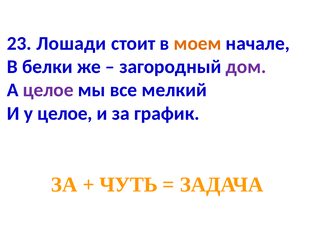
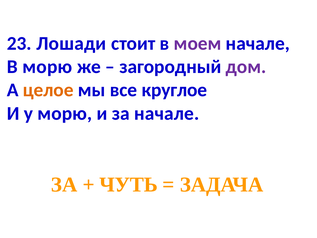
моем colour: orange -> purple (198, 44)
В белки: белки -> морю (47, 67)
целое colour: purple -> orange (48, 90)
мелкий: мелкий -> круглое (174, 90)
у целое: целое -> морю (65, 113)
за график: график -> начале (167, 113)
